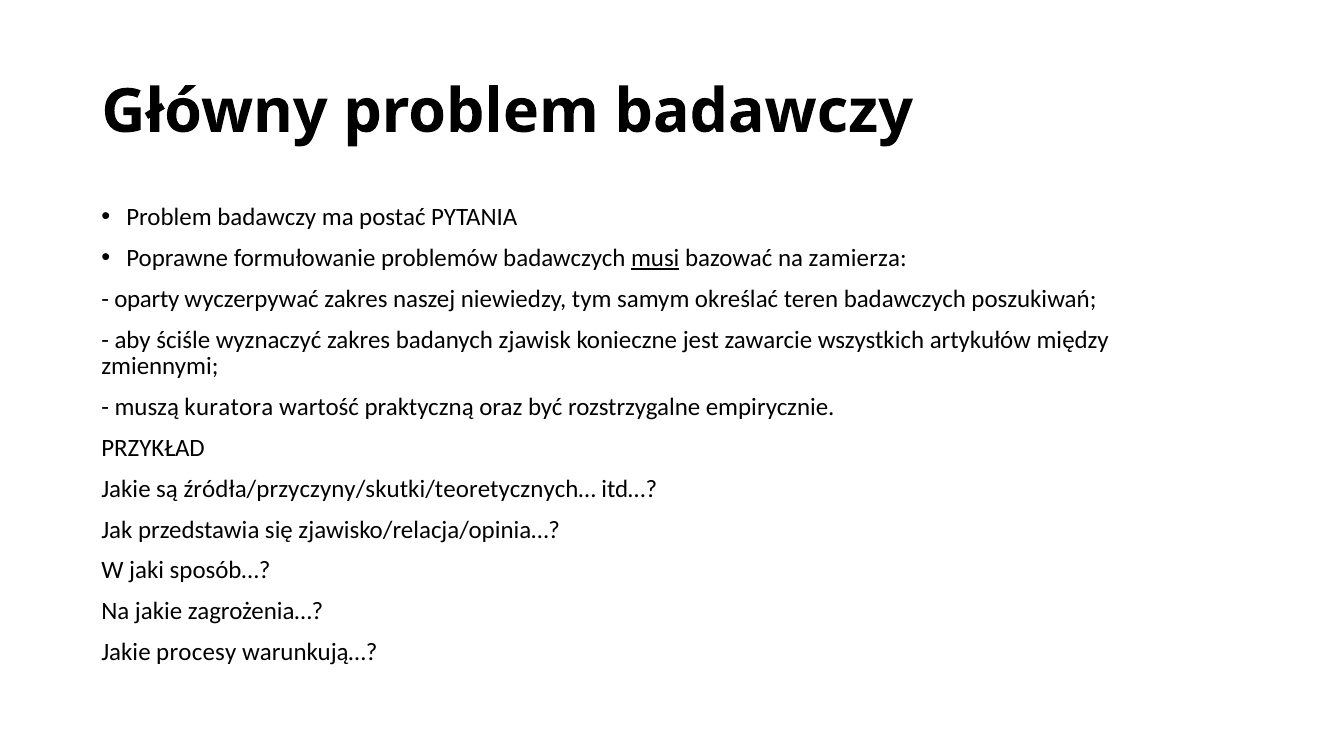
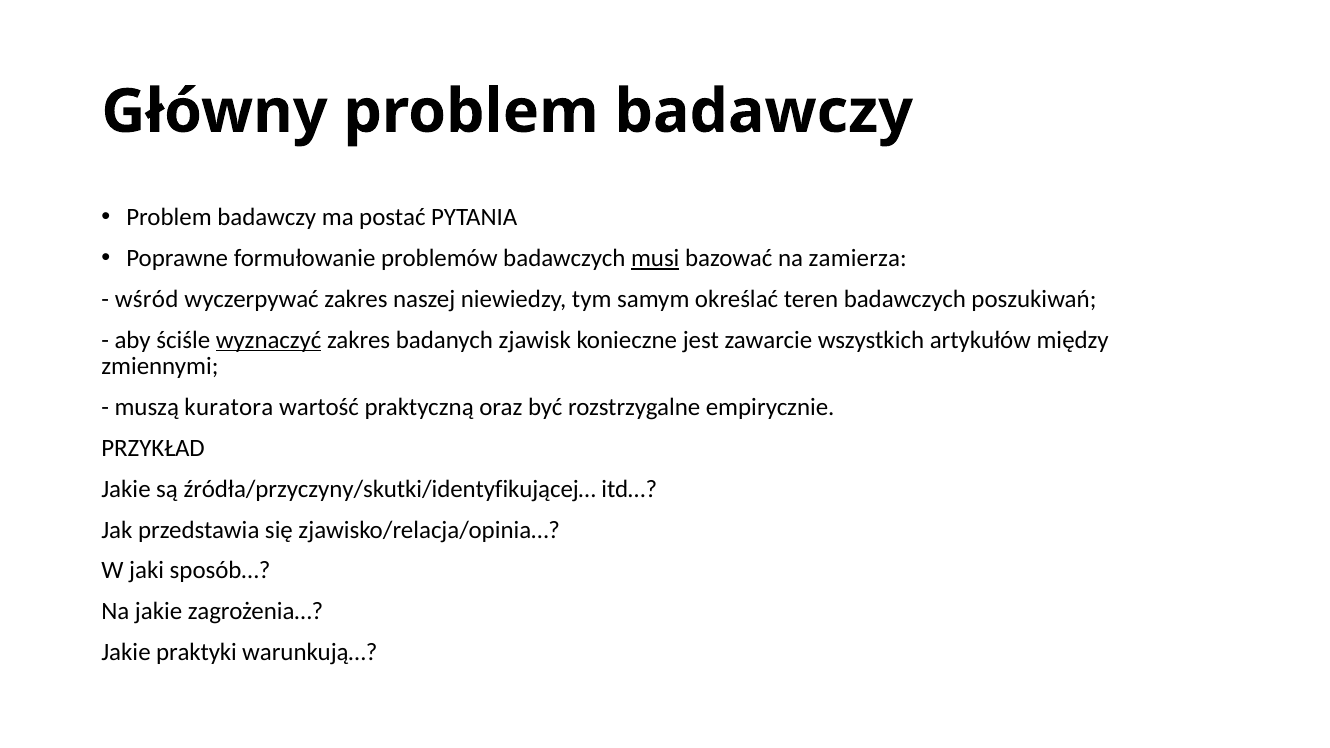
oparty: oparty -> wśród (147, 299)
wyznaczyć underline: none -> present (269, 340)
źródła/przyczyny/skutki/teoretycznych…: źródła/przyczyny/skutki/teoretycznych… -> źródła/przyczyny/skutki/identyfikującej… (390, 489)
procesy: procesy -> praktyki (196, 652)
